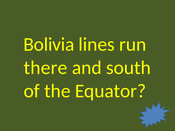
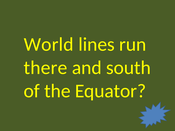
Bolivia: Bolivia -> World (49, 45)
